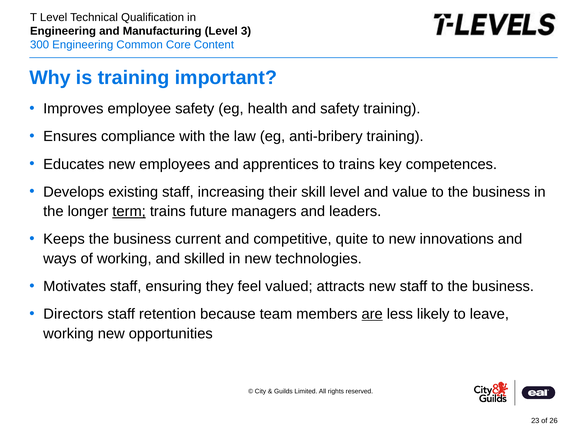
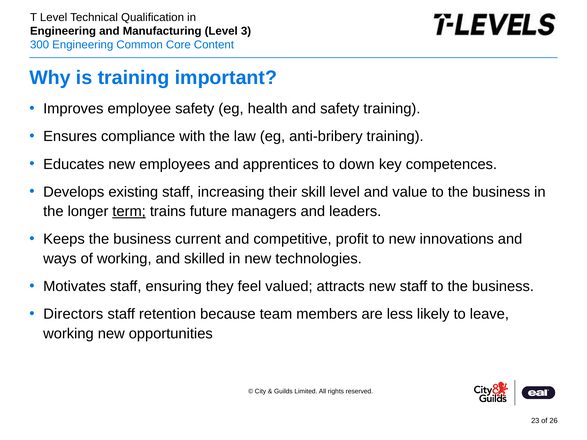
to trains: trains -> down (357, 164)
quite: quite -> profit (352, 239)
are underline: present -> none (372, 314)
